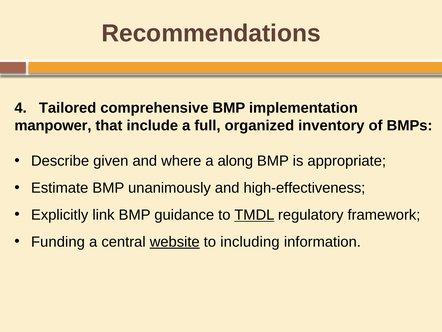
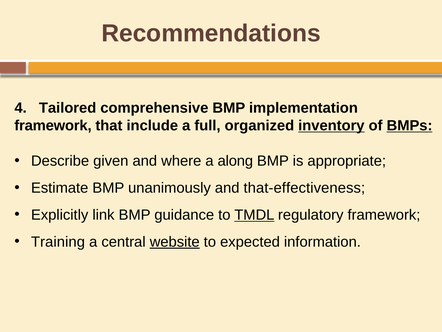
manpower: manpower -> framework (53, 125)
inventory underline: none -> present (331, 125)
BMPs underline: none -> present (410, 125)
high-effectiveness: high-effectiveness -> that-effectiveness (304, 188)
Funding: Funding -> Training (58, 242)
including: including -> expected (250, 242)
